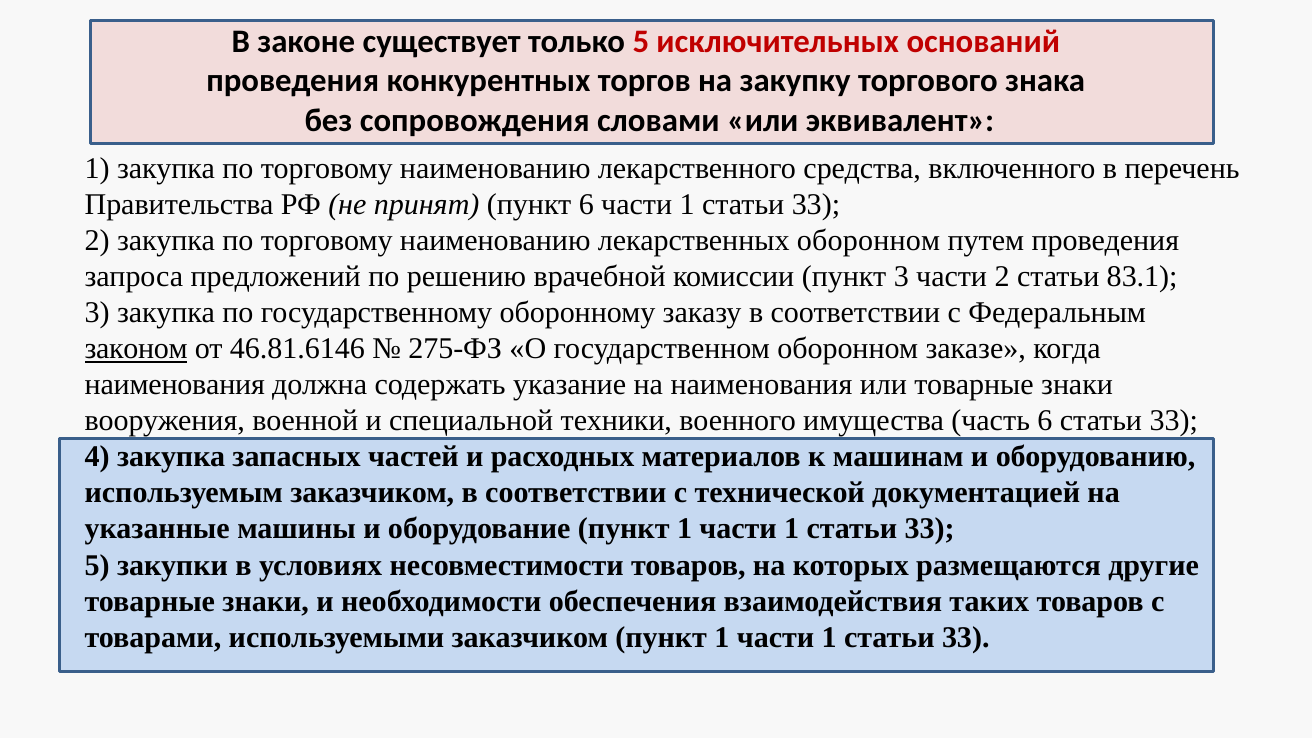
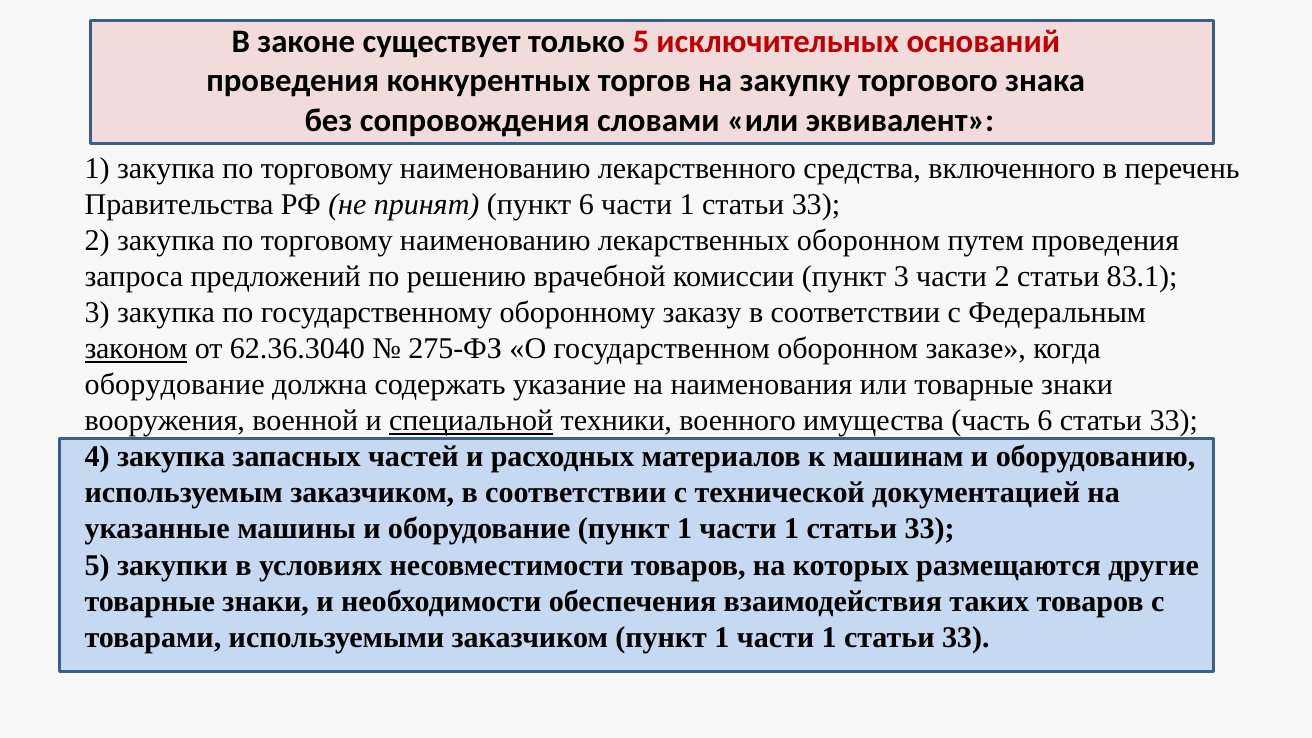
46.81.6146: 46.81.6146 -> 62.36.3040 (297, 349)
наименования: наименования -> оборудование (175, 385)
специальной underline: none -> present (471, 421)
